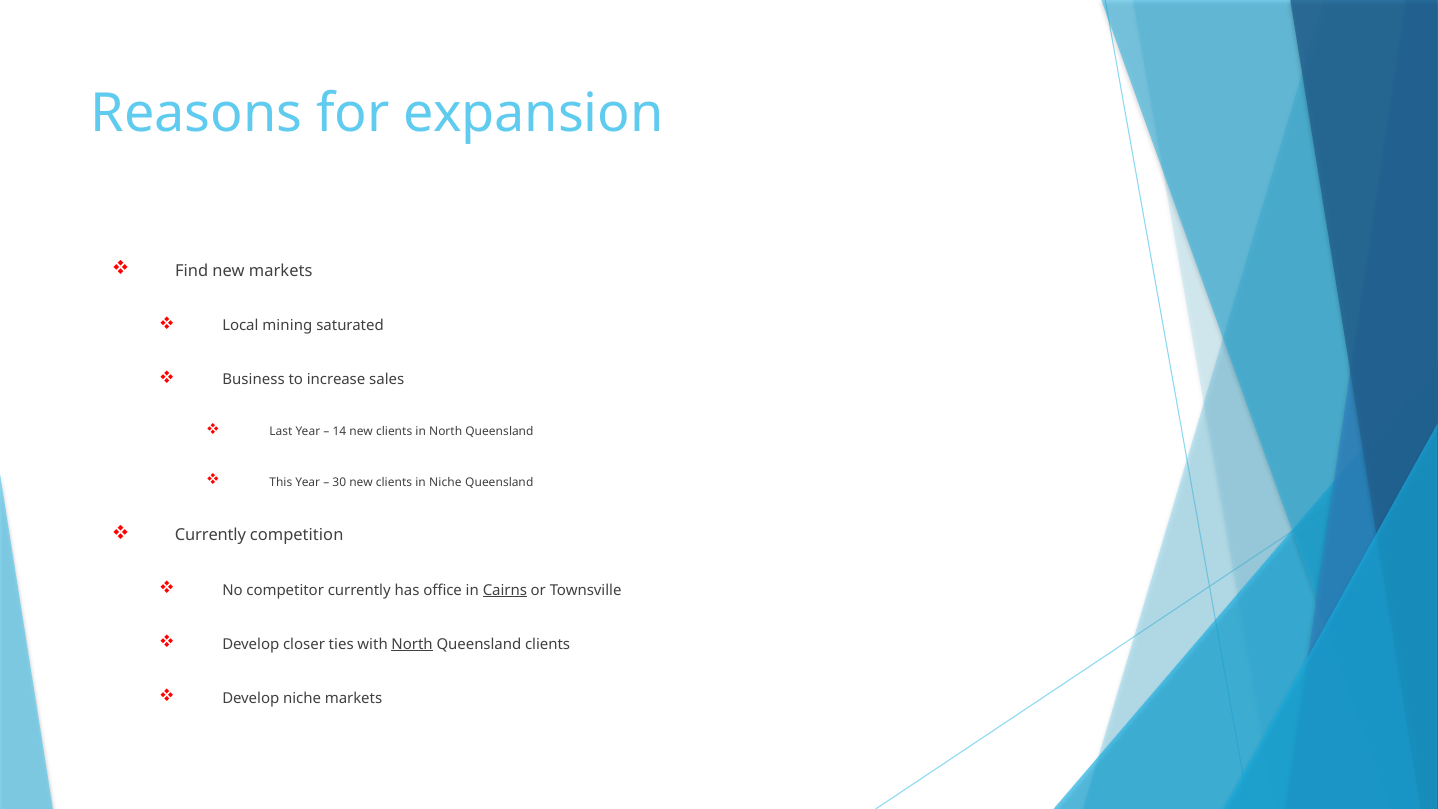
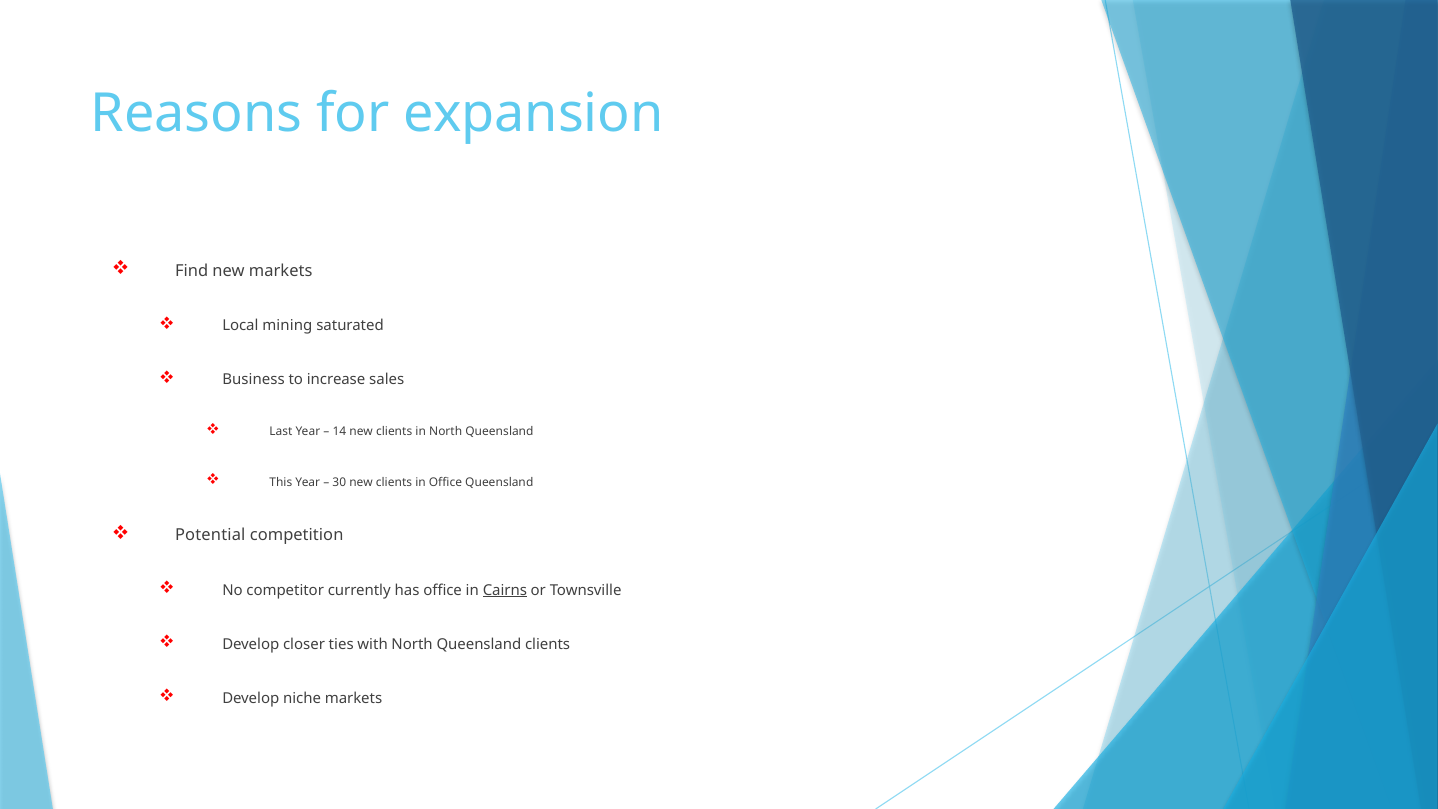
in Niche: Niche -> Office (445, 482)
Currently: Currently -> Potential (210, 535)
North underline: present -> none (412, 644)
